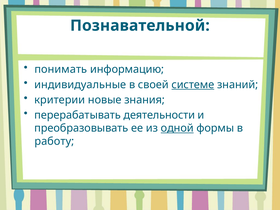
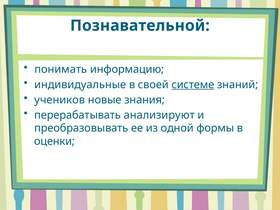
критерии: критерии -> учеников (60, 100)
деятельности: деятельности -> анализируют (159, 115)
одной underline: present -> none (177, 128)
работу: работу -> оценки (55, 141)
